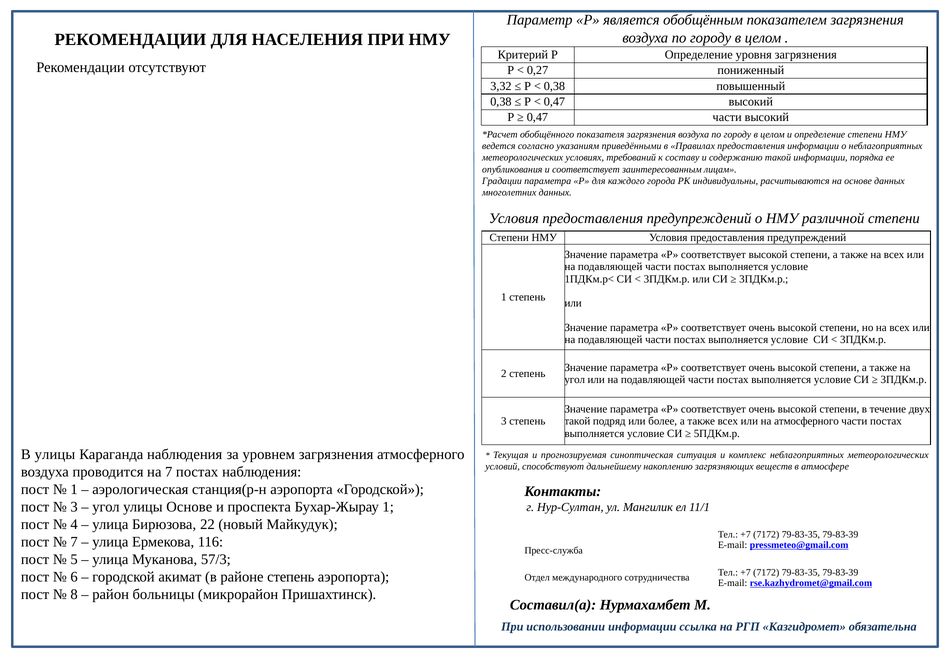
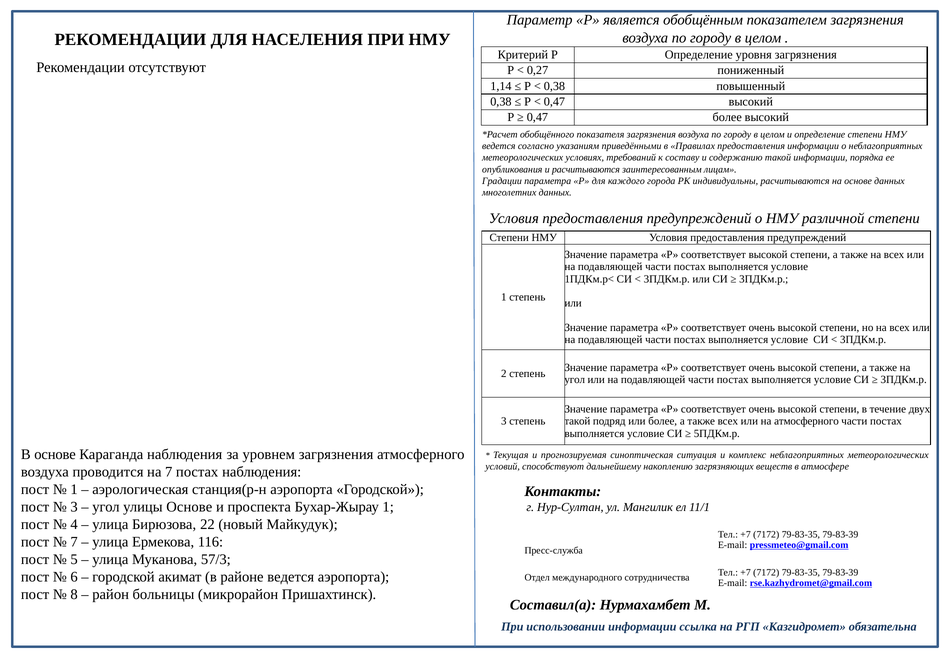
3,32: 3,32 -> 1,14 (501, 86)
0,47 части: части -> более (727, 117)
и соответствует: соответствует -> расчитываются (586, 169)
В улицы: улицы -> основе (55, 454)
районе степень: степень -> ведется (291, 577)
